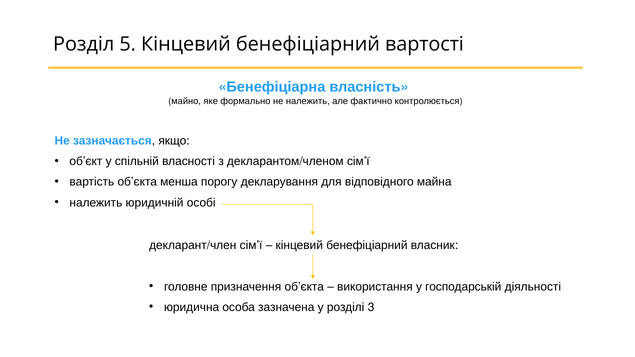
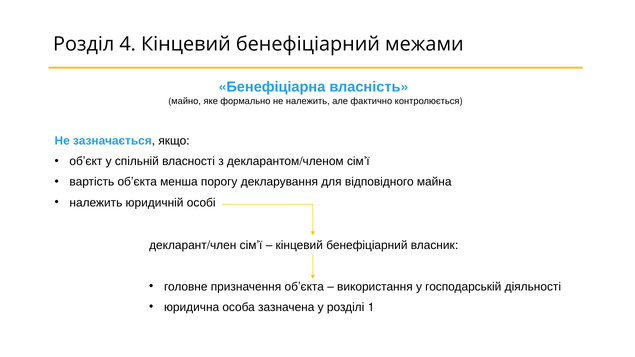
5: 5 -> 4 (128, 44)
вартості: вартості -> межами (424, 44)
3: 3 -> 1 (371, 307)
